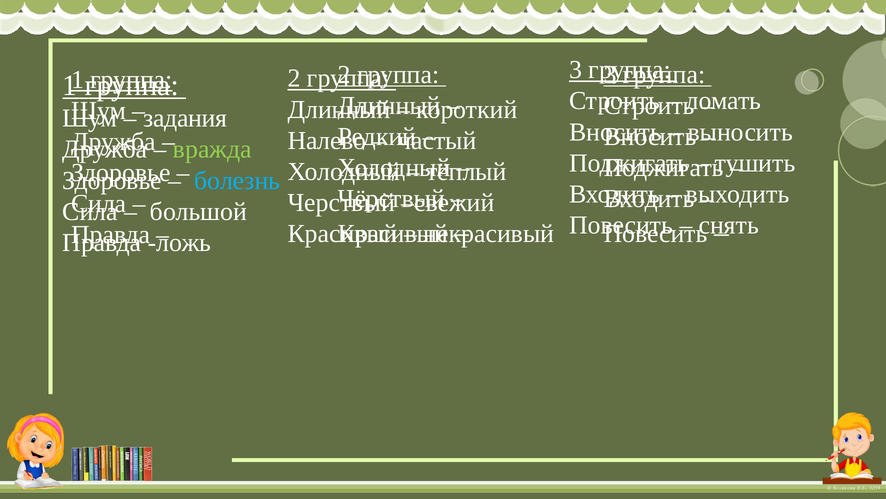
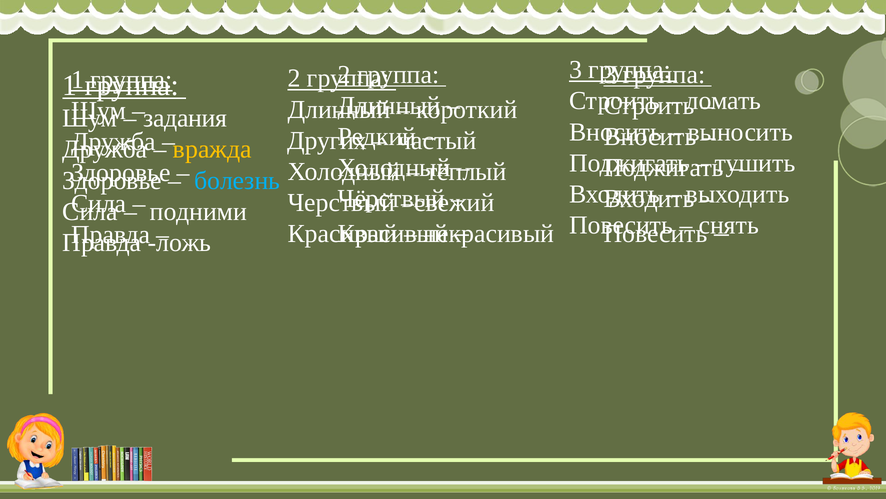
Налево: Налево -> Других (327, 140)
вражда colour: light green -> yellow (212, 149)
большой: большой -> подними (198, 211)
